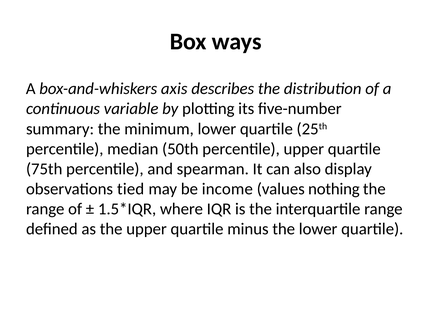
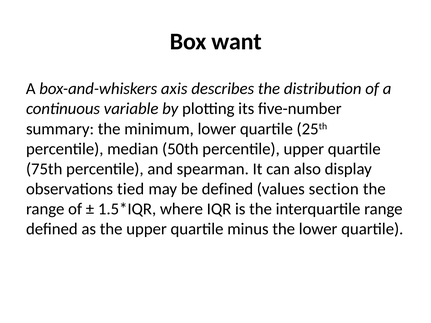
ways: ways -> want (237, 42)
be income: income -> defined (227, 189)
nothing: nothing -> section (334, 189)
